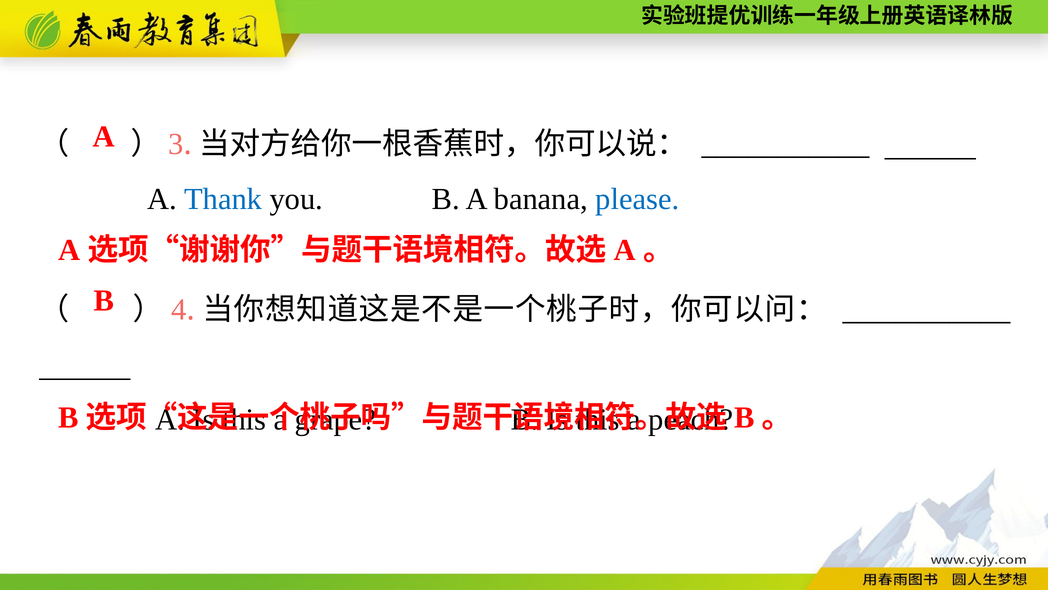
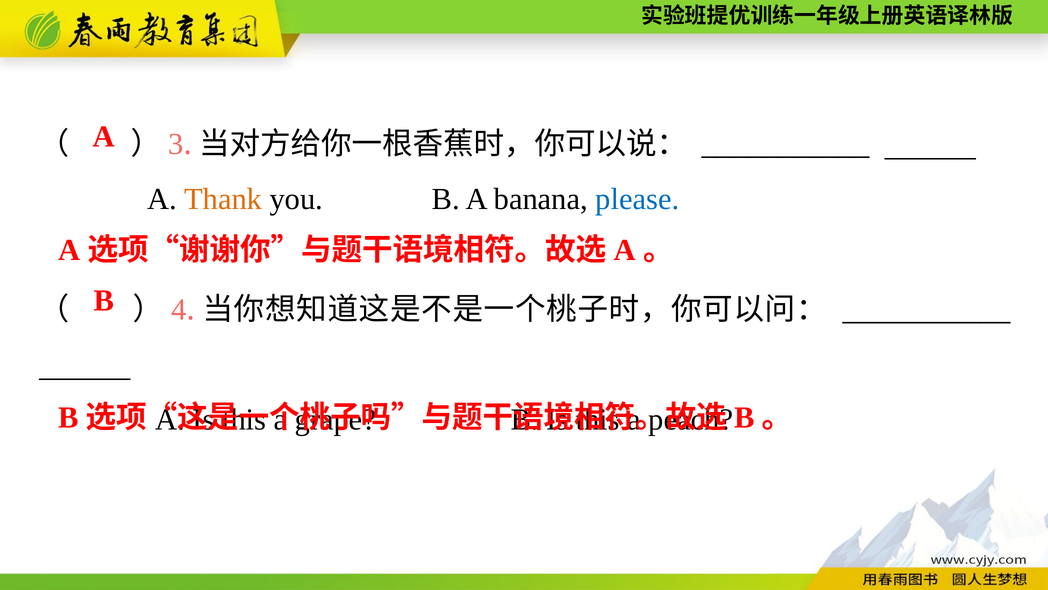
Thank colour: blue -> orange (223, 199)
